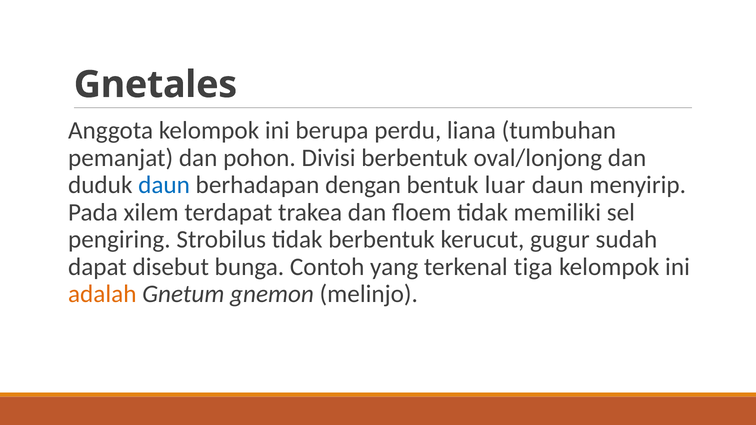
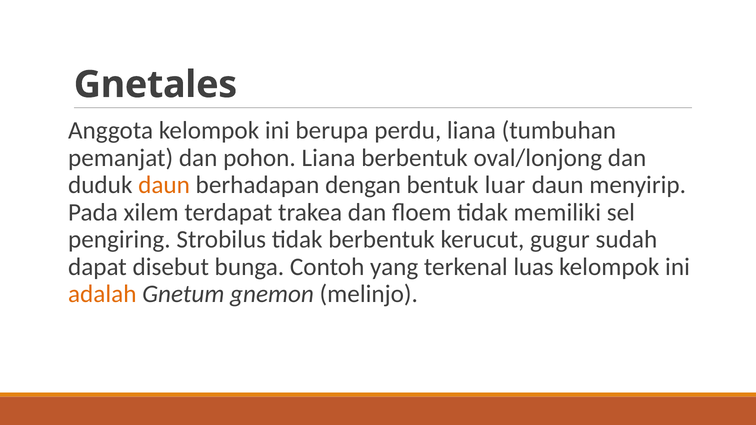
pohon Divisi: Divisi -> Liana (329, 158)
daun colour: blue -> orange (164, 185)
tiga: tiga -> luas (534, 267)
